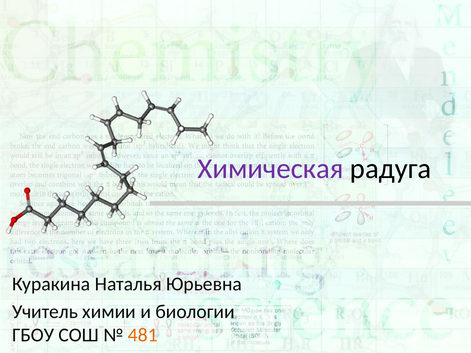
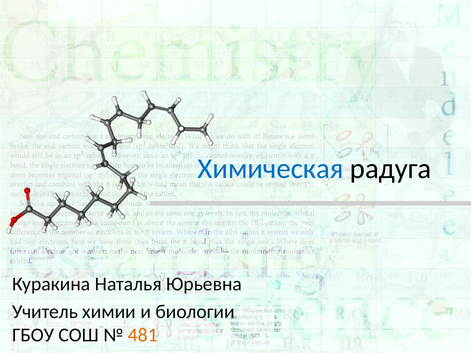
Химическая colour: purple -> blue (271, 169)
